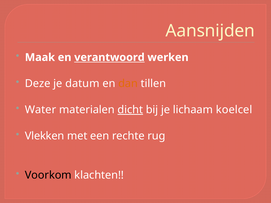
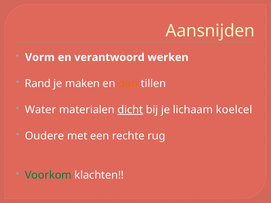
Maak: Maak -> Vorm (40, 57)
verantwoord underline: present -> none (109, 57)
Deze: Deze -> Rand (38, 84)
datum: datum -> maken (82, 84)
Vlekken: Vlekken -> Oudere (44, 136)
Voorkom colour: black -> green (48, 175)
